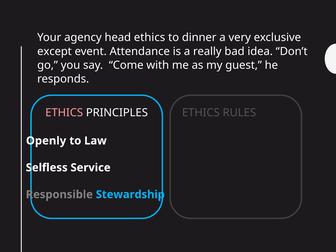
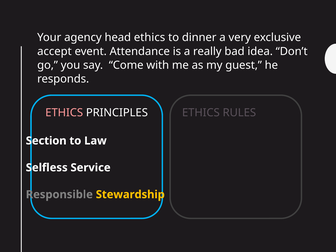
except: except -> accept (54, 51)
Openly: Openly -> Section (46, 141)
Stewardship colour: light blue -> yellow (130, 195)
